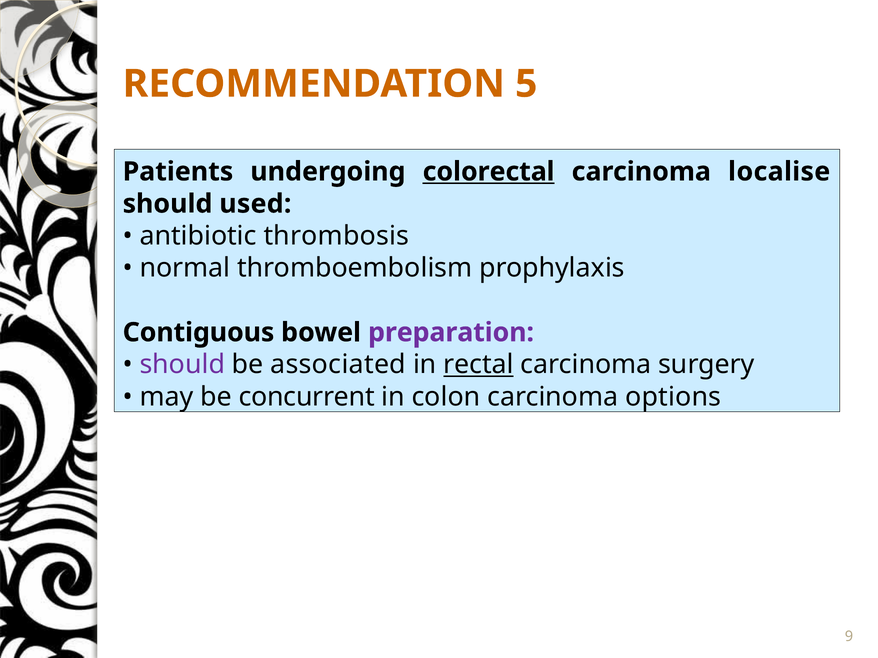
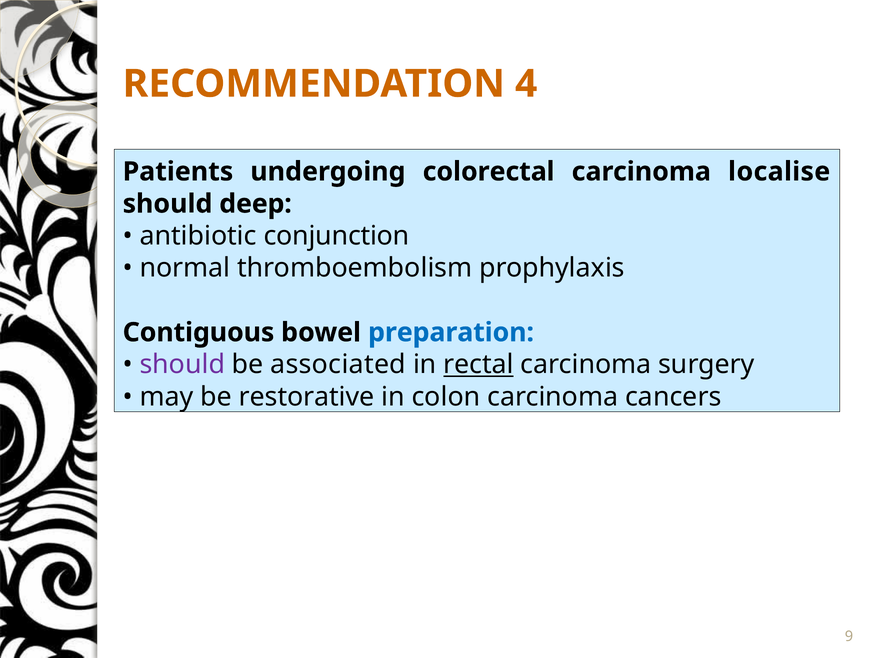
5: 5 -> 4 (526, 84)
colorectal underline: present -> none (489, 172)
used: used -> deep (256, 204)
thrombosis: thrombosis -> conjunction (337, 236)
preparation colour: purple -> blue (451, 333)
concurrent: concurrent -> restorative (307, 397)
options: options -> cancers (673, 397)
